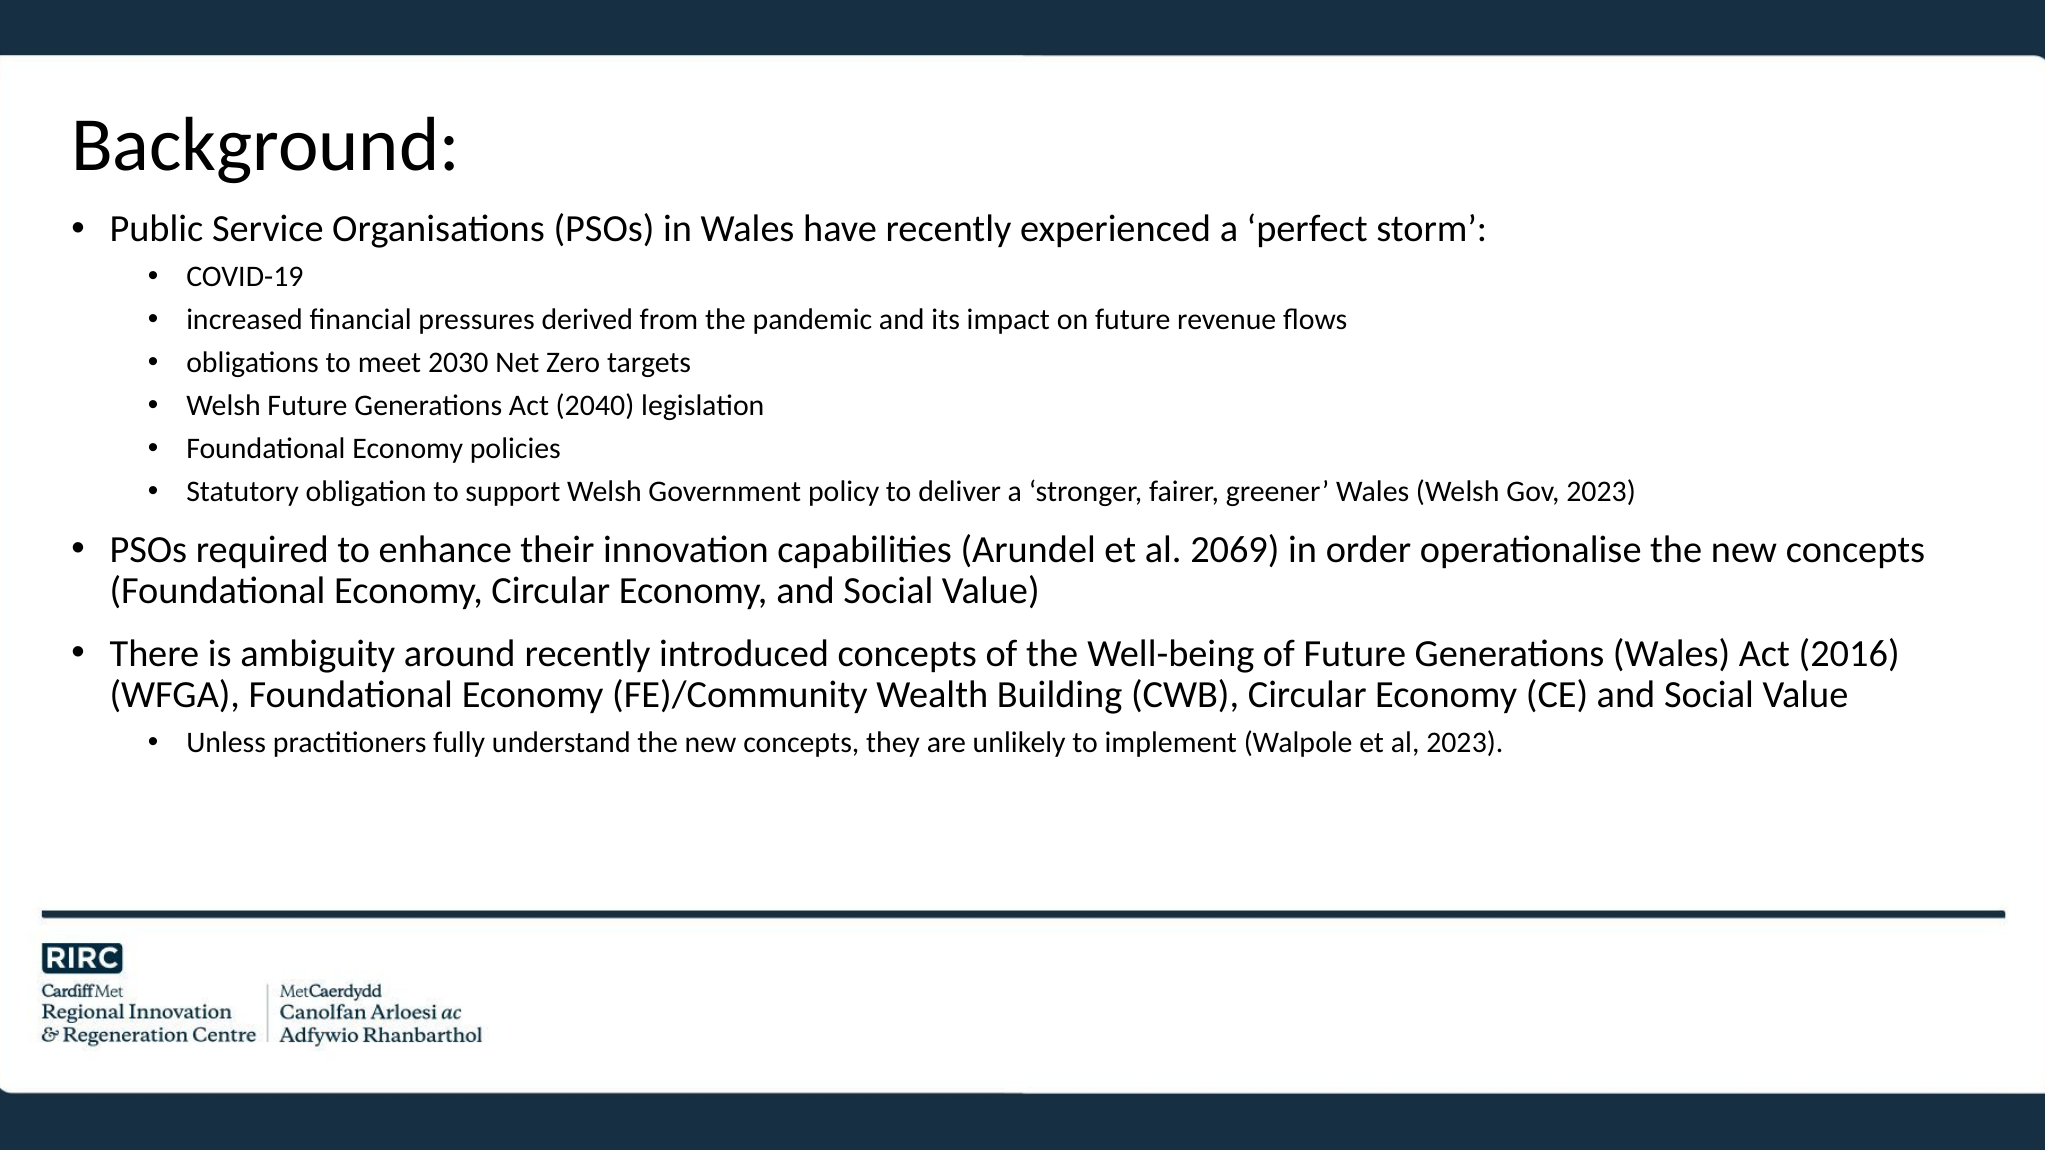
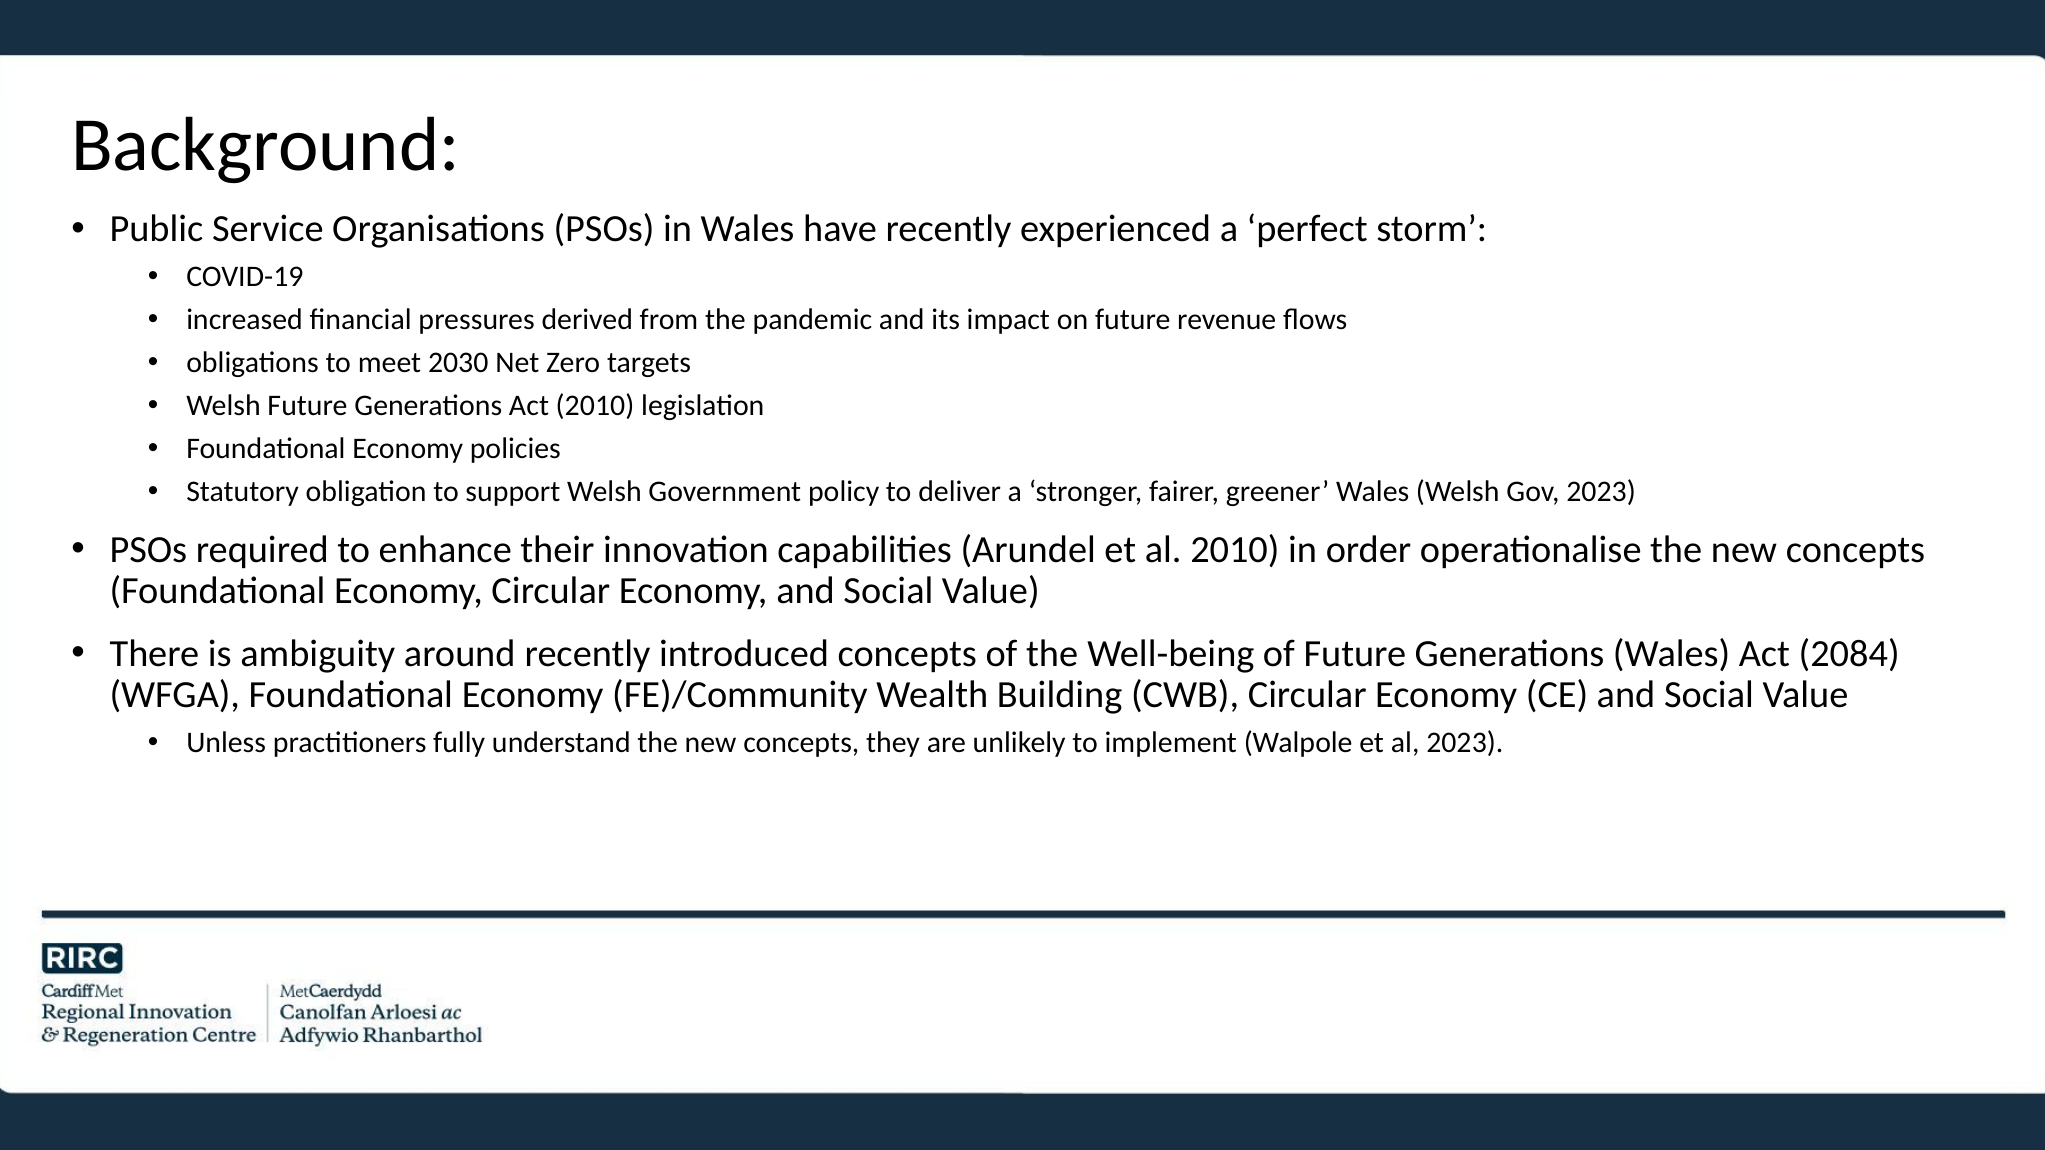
Act 2040: 2040 -> 2010 (595, 406)
al 2069: 2069 -> 2010 (1235, 550)
2016: 2016 -> 2084 (1849, 654)
